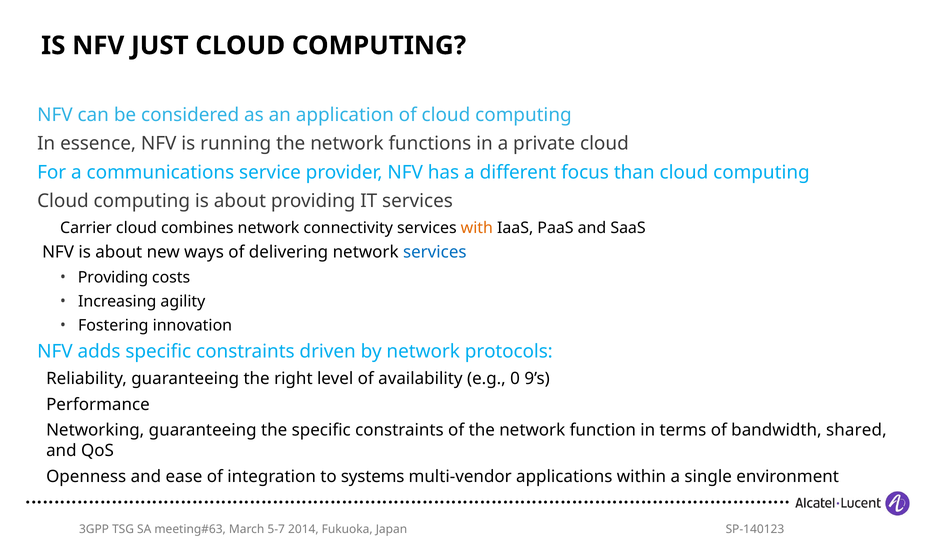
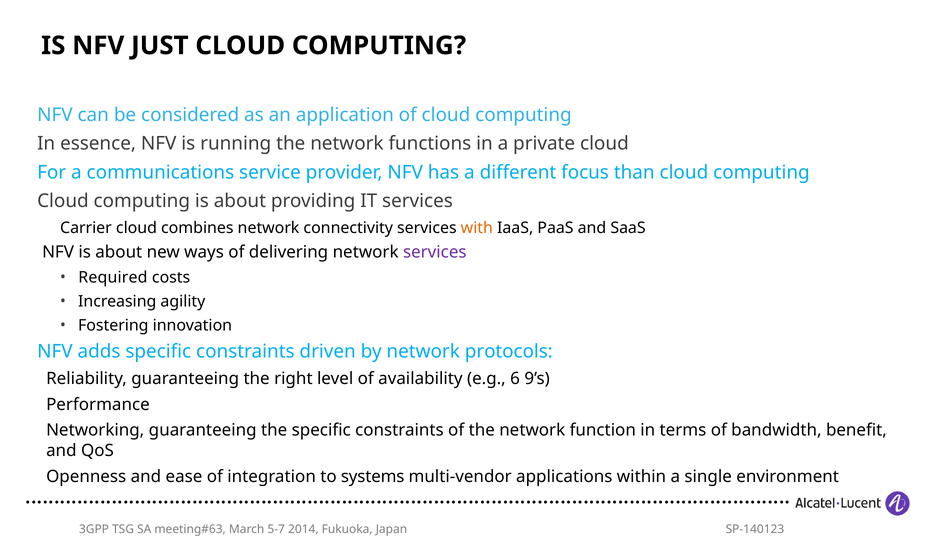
services colour: blue -> purple (435, 252)
Providing: Providing -> Required (113, 277)
0: 0 -> 6 (515, 379)
shared: shared -> benefit (856, 430)
